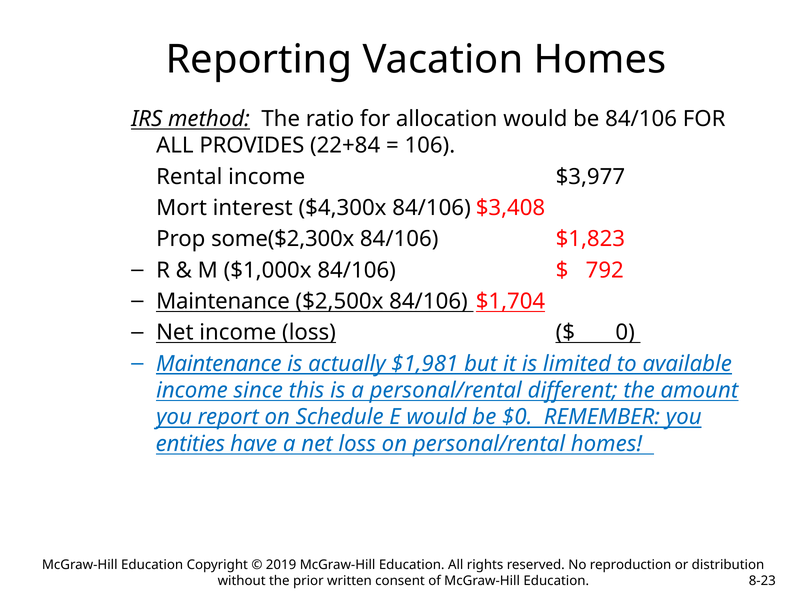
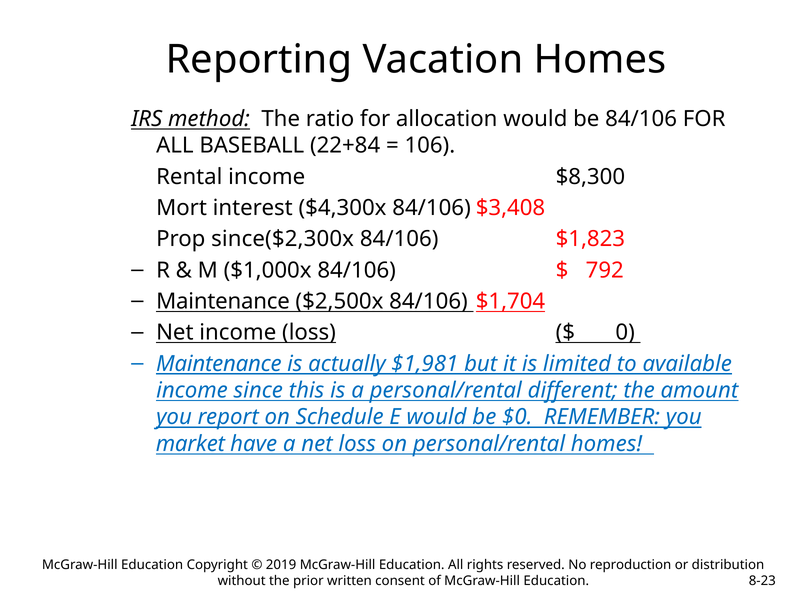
PROVIDES: PROVIDES -> BASEBALL (252, 145)
$3,977: $3,977 -> $8,300 (590, 177)
some($2,300x: some($2,300x -> since($2,300x (283, 239)
entities: entities -> market (190, 443)
